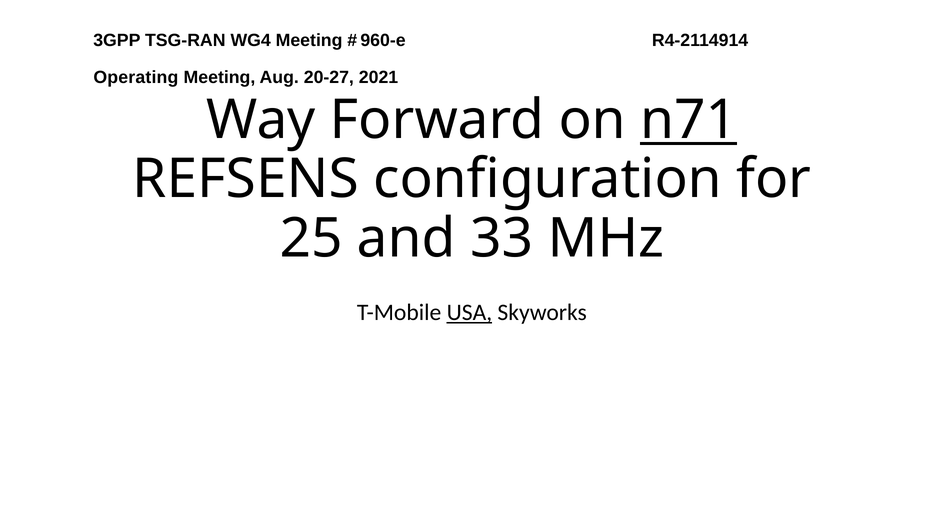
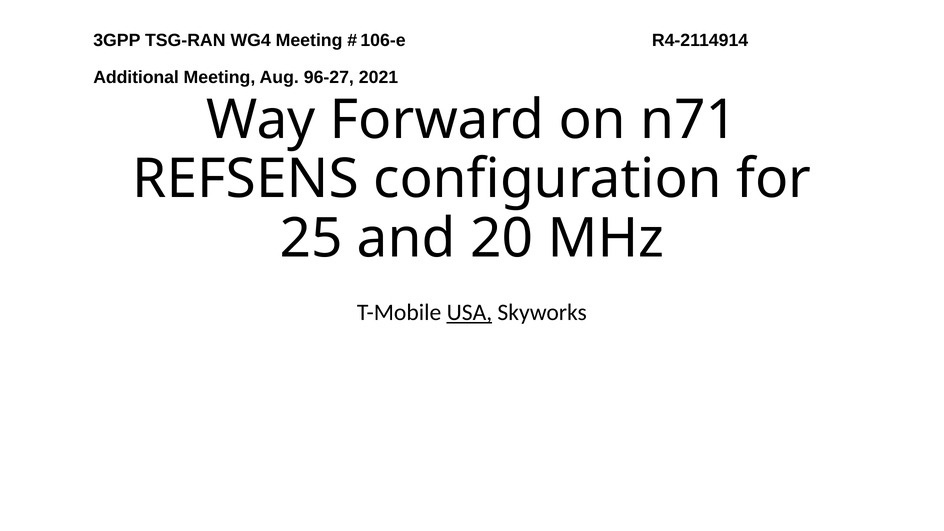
960-e: 960-e -> 106-e (383, 40)
Operating: Operating -> Additional (136, 77)
20-27: 20-27 -> 96-27 (329, 77)
n71 underline: present -> none (689, 120)
33: 33 -> 20 (502, 239)
